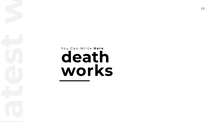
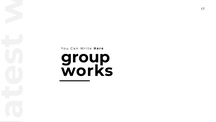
death: death -> group (86, 57)
